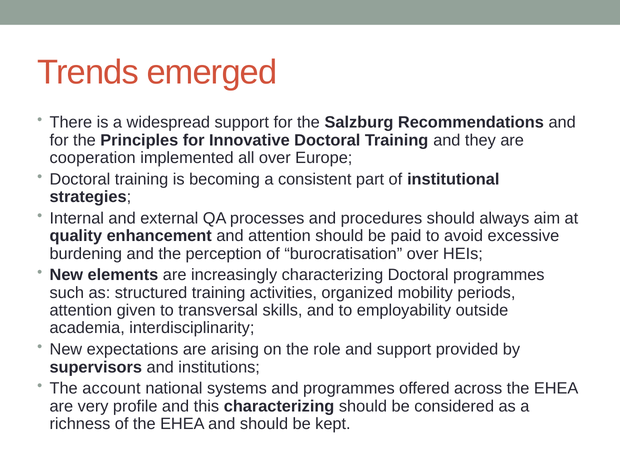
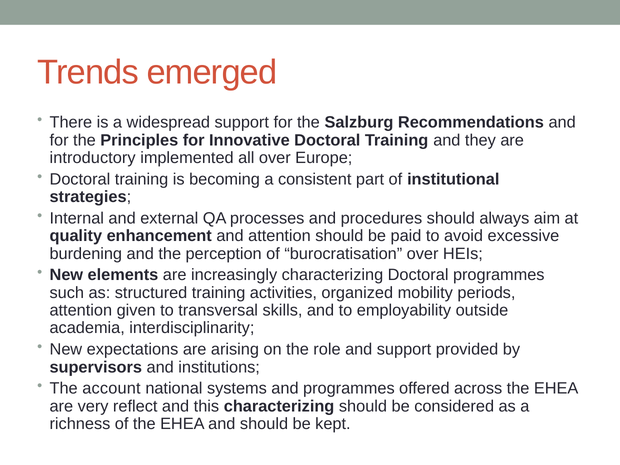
cooperation: cooperation -> introductory (93, 158)
profile: profile -> reflect (135, 406)
